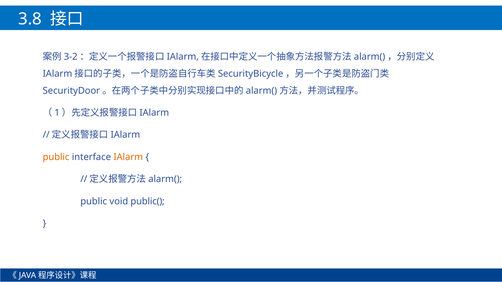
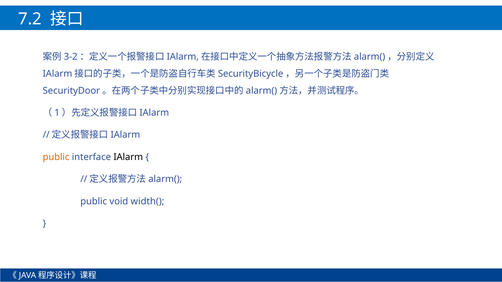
3.8: 3.8 -> 7.2 (30, 19)
IAlarm colour: orange -> black (128, 157)
public(: public( -> width( (147, 202)
